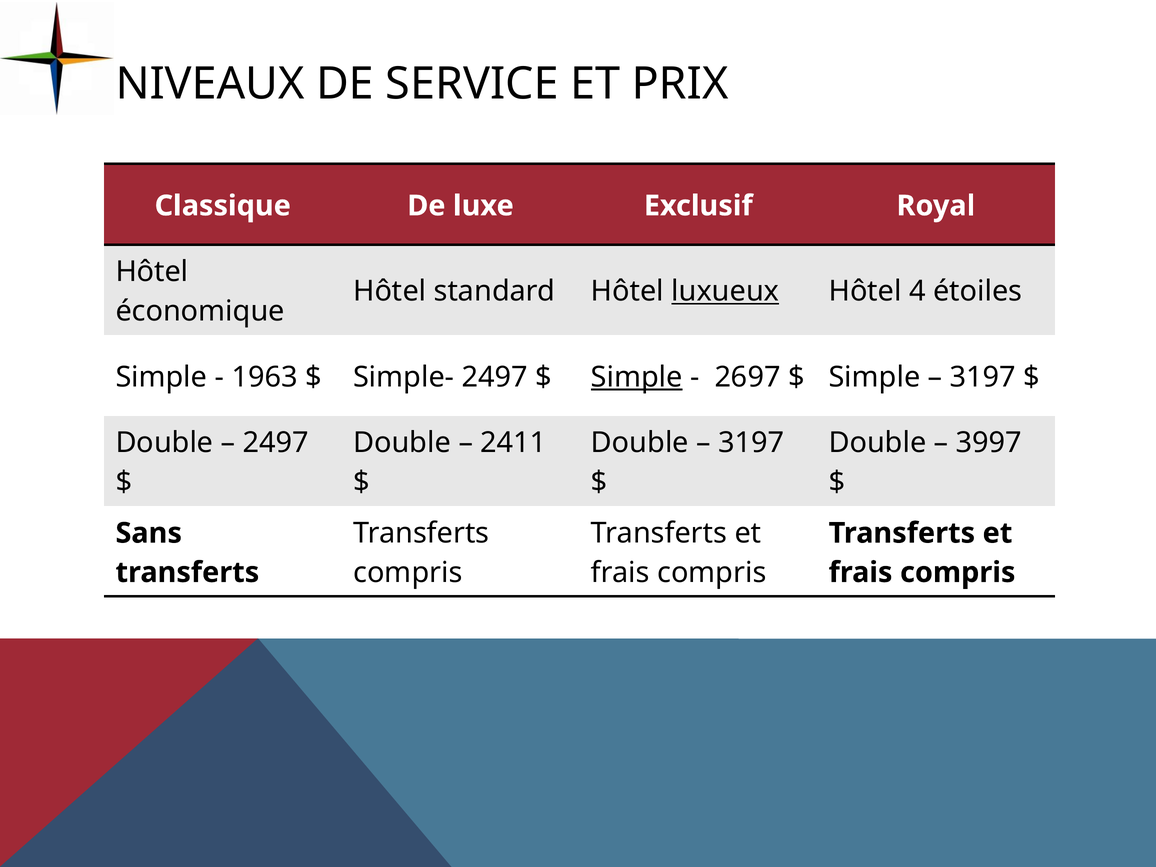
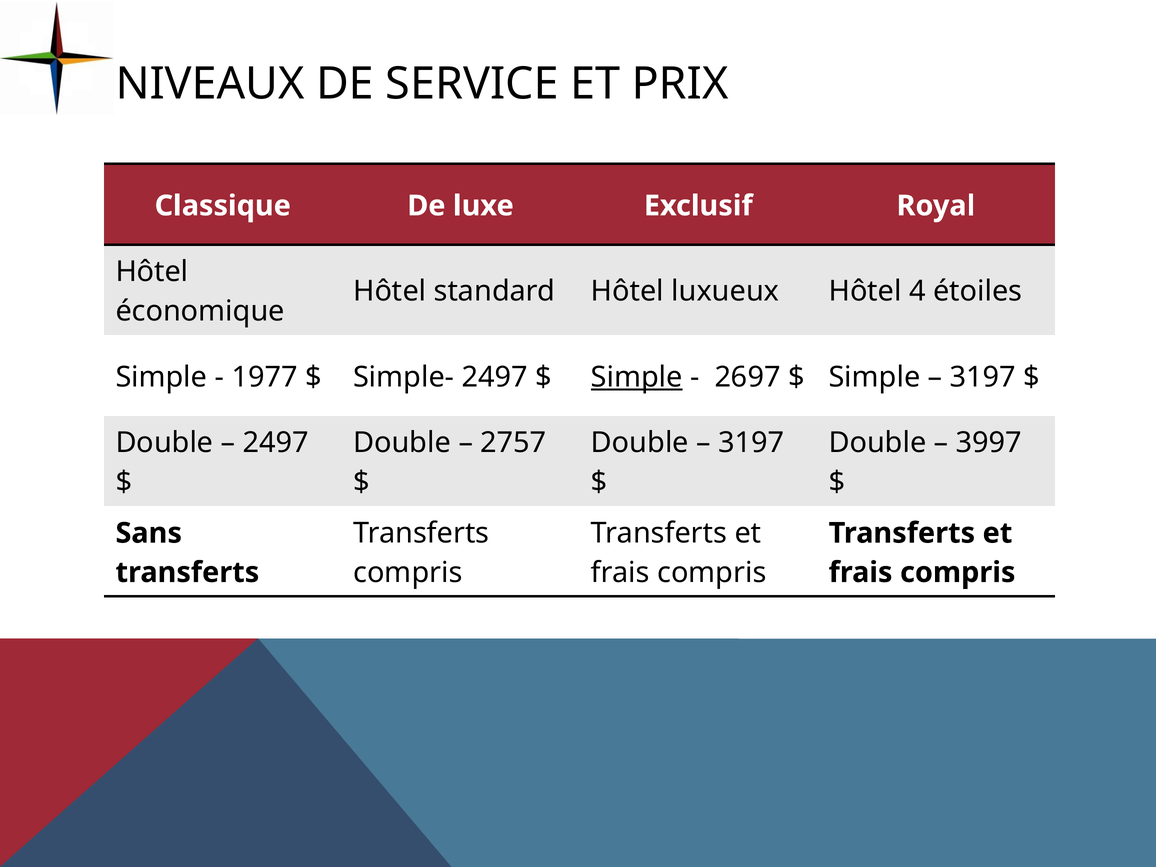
luxueux underline: present -> none (725, 291)
1963: 1963 -> 1977 (265, 377)
2411: 2411 -> 2757 (514, 443)
